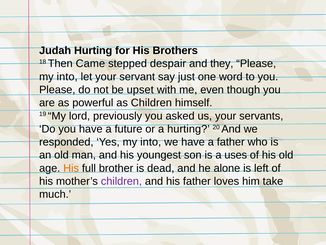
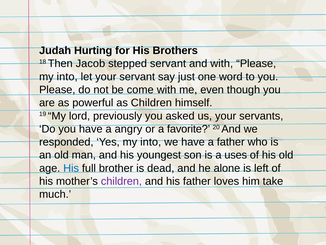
Came: Came -> Jacob (90, 64)
stepped despair: despair -> servant (168, 64)
and they: they -> with (222, 64)
upset: upset -> come (140, 90)
future: future -> angry (128, 129)
a hurting: hurting -> favorite (189, 129)
His colour: orange -> blue (71, 168)
